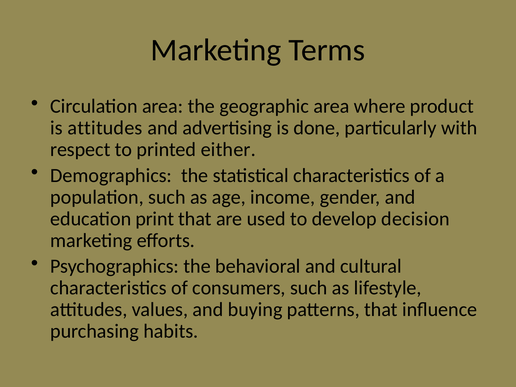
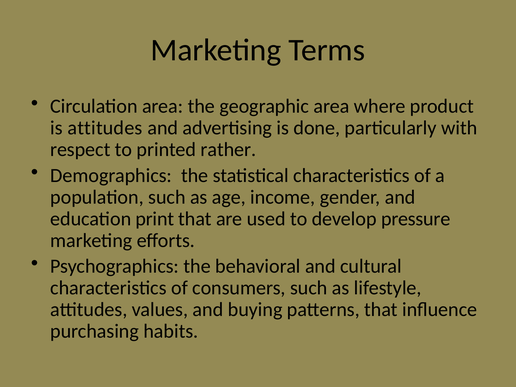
either: either -> rather (228, 150)
decision: decision -> pressure (416, 219)
